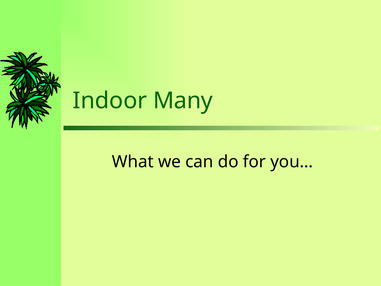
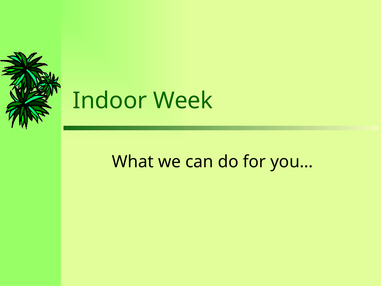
Many: Many -> Week (183, 101)
